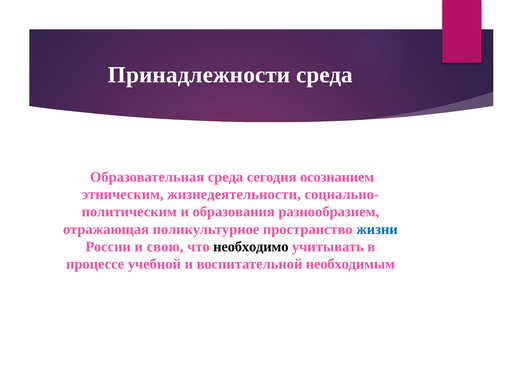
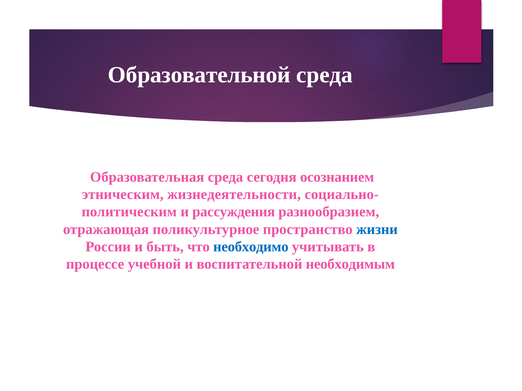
Принадлежности: Принадлежности -> Образовательной (199, 75)
образования: образования -> рассуждения (234, 212)
свою: свою -> быть (165, 247)
необходимо colour: black -> blue (251, 247)
